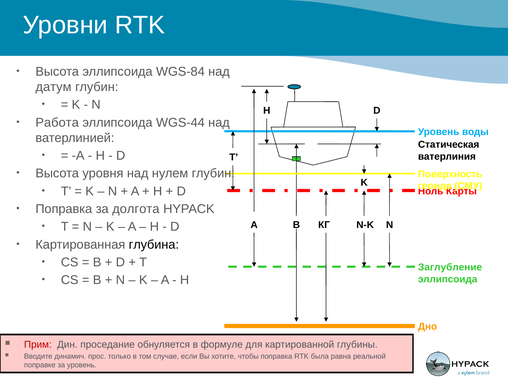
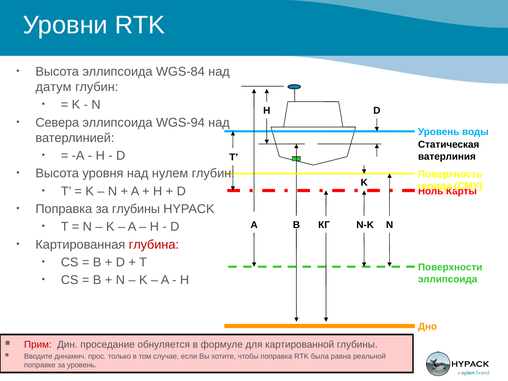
Работа: Работа -> Севера (57, 123)
WGS-44: WGS-44 -> WGS-94 (180, 123)
за долгота: долгота -> глубины (136, 209)
глубина colour: black -> red (154, 245)
Заглубление: Заглубление -> Поверхности (450, 267)
